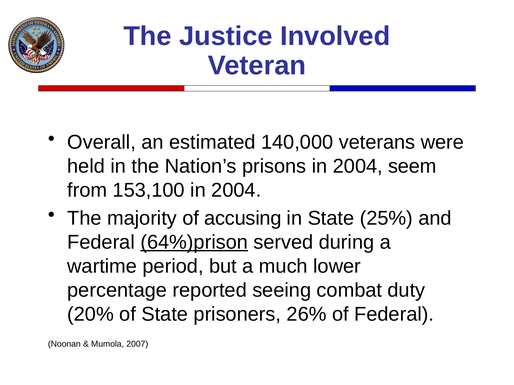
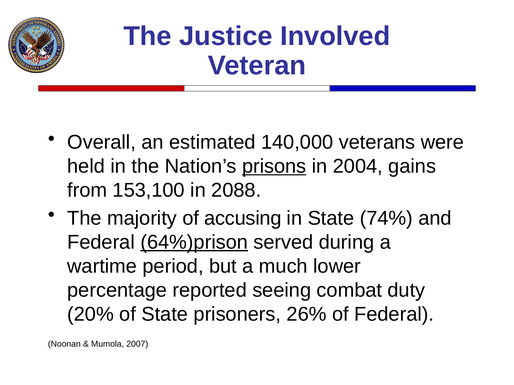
prisons underline: none -> present (274, 166)
seem: seem -> gains (412, 166)
153,100 in 2004: 2004 -> 2088 (236, 190)
25%: 25% -> 74% (386, 218)
